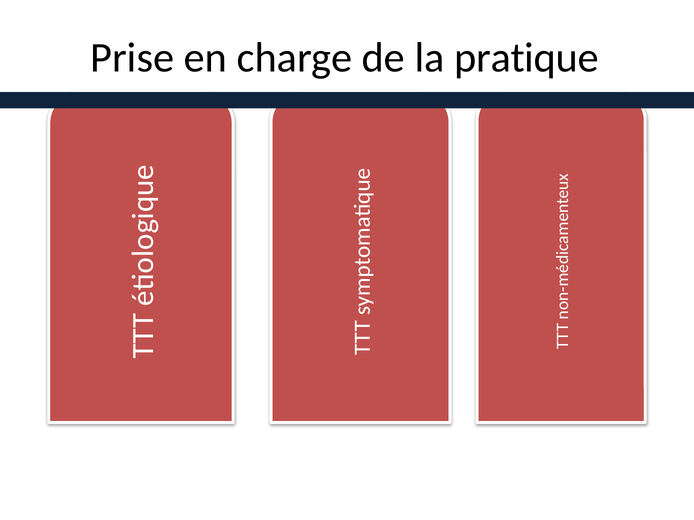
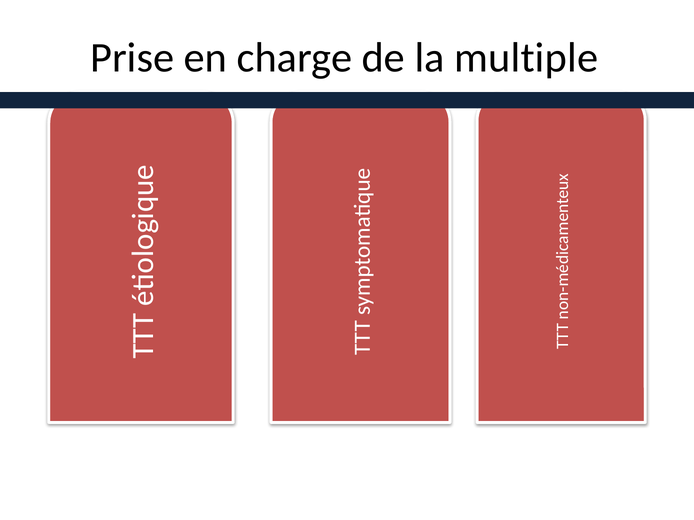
pratique: pratique -> multiple (526, 58)
